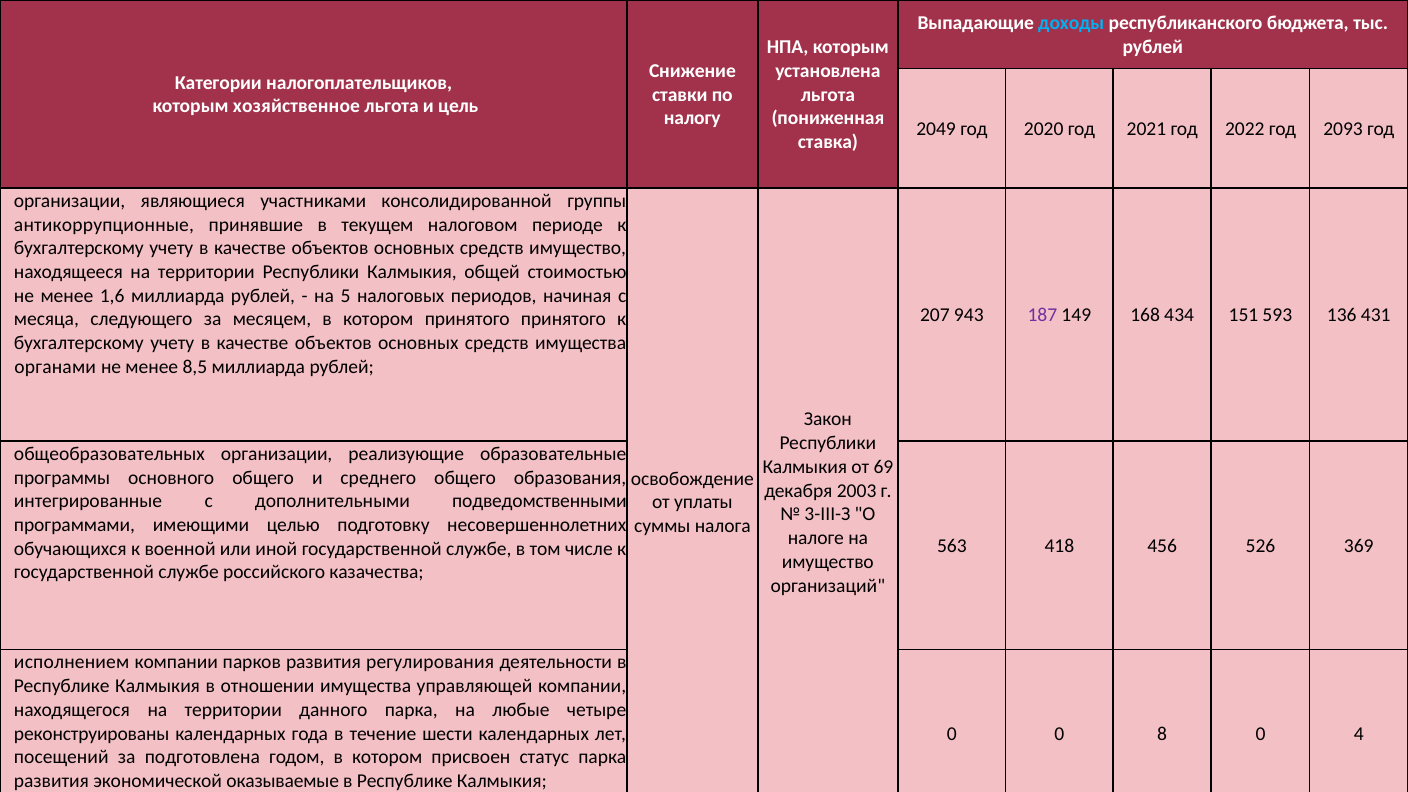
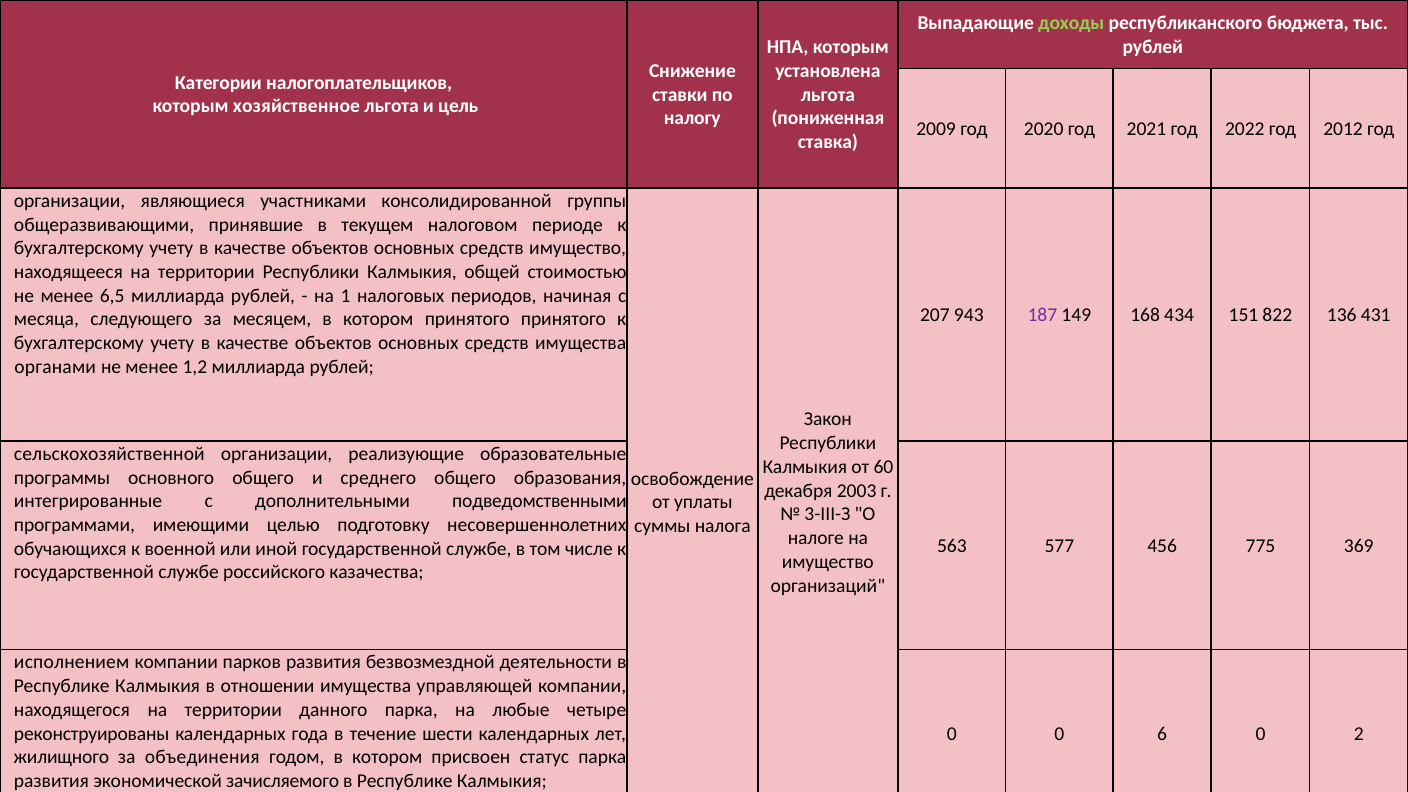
доходы colour: light blue -> light green (1071, 23)
2049: 2049 -> 2009 (936, 129)
2093: 2093 -> 2012 (1343, 129)
антикоррупционные: антикоррупционные -> общеразвивающими (104, 225)
1,6: 1,6 -> 6,5 (112, 296)
5: 5 -> 1 (345, 296)
593: 593 -> 822 (1277, 315)
8,5: 8,5 -> 1,2 (195, 367)
общеобразовательных: общеобразовательных -> сельскохозяйственной (109, 454)
69: 69 -> 60 (883, 467)
418: 418 -> 577 (1059, 546)
526: 526 -> 775 (1260, 546)
регулирования: регулирования -> безвозмездной (430, 662)
8: 8 -> 6 (1162, 734)
4: 4 -> 2 (1359, 734)
посещений: посещений -> жилищного (61, 757)
подготовлена: подготовлена -> объединения (202, 757)
оказываемые: оказываемые -> зачисляемого (283, 781)
